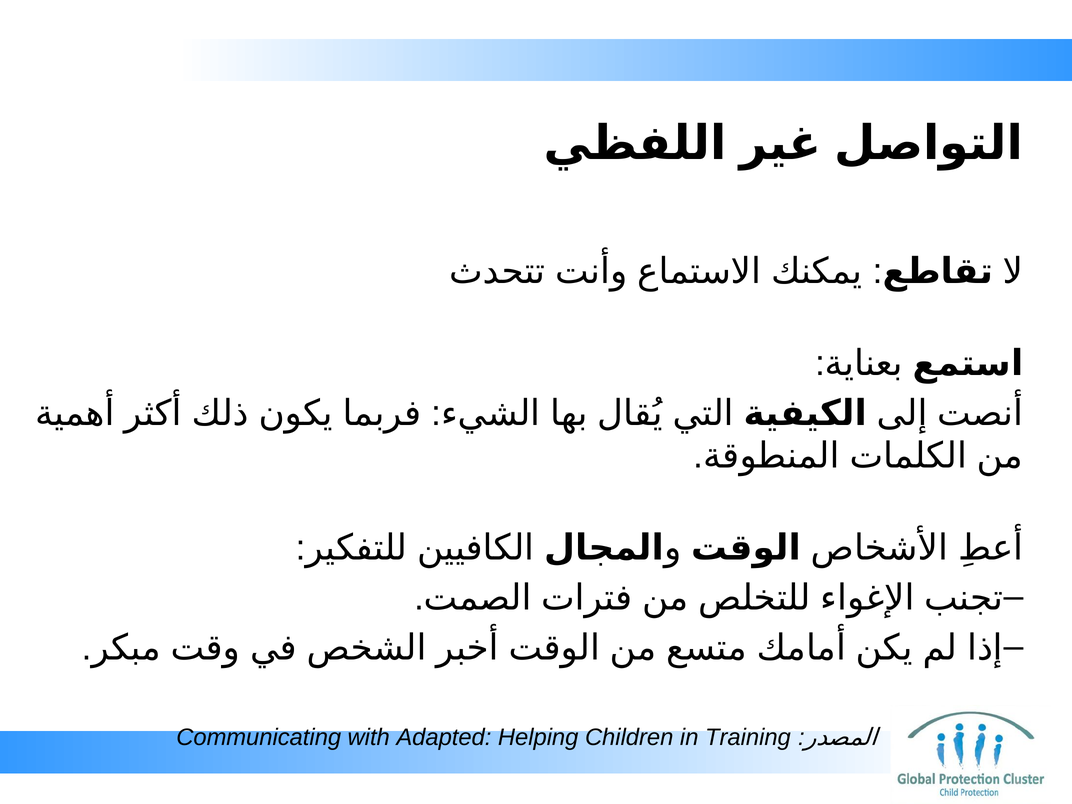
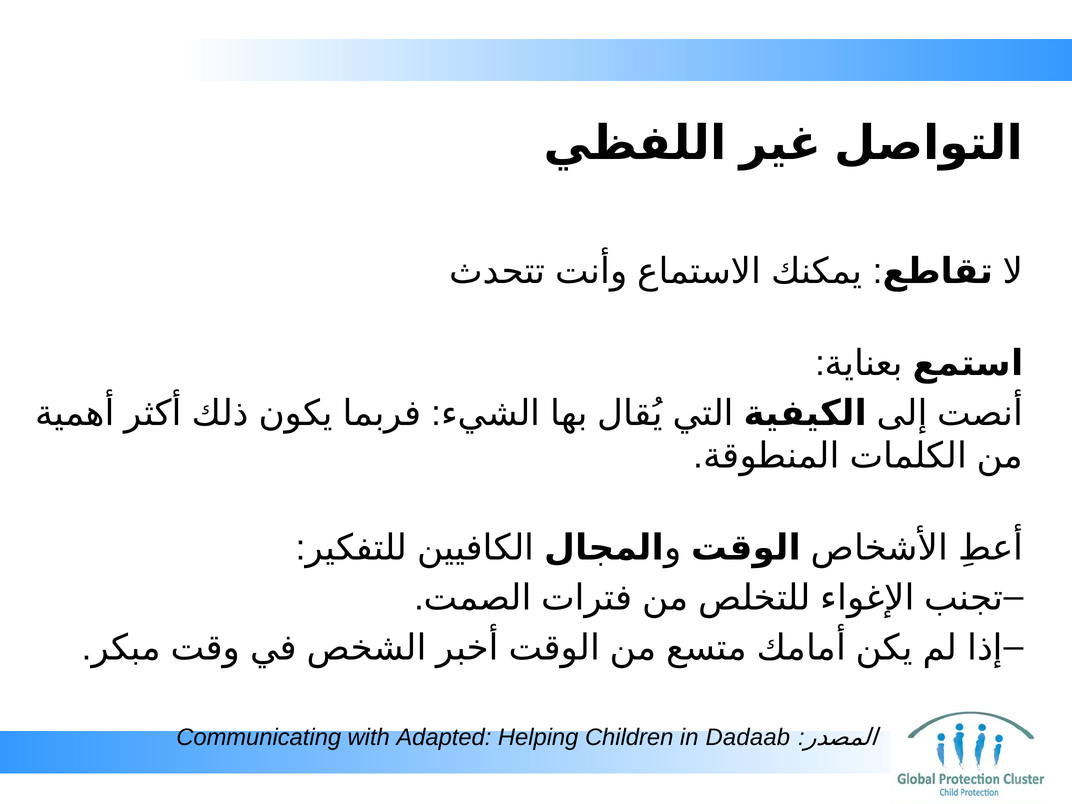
Training: Training -> Dadaab (748, 738)
